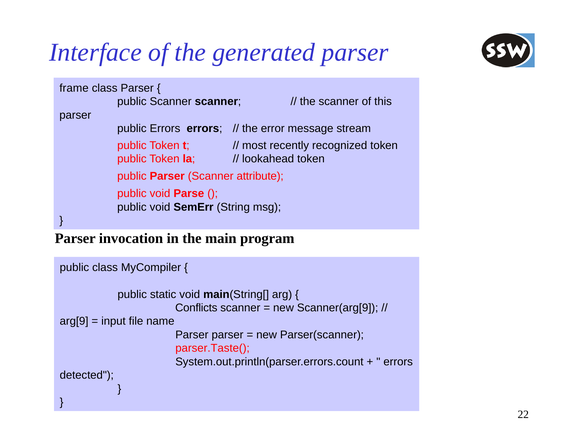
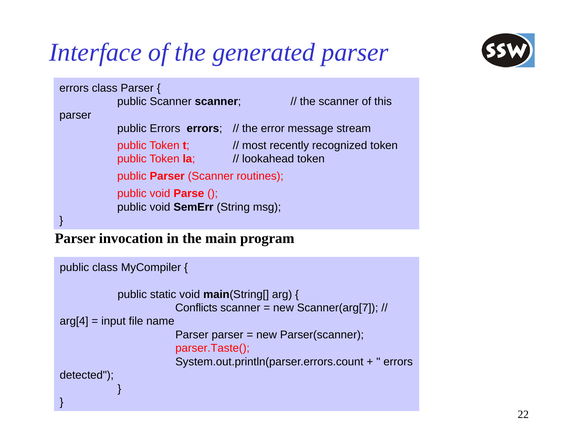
frame: frame -> errors (74, 88)
attribute: attribute -> routines (260, 176)
Scanner(arg[9: Scanner(arg[9 -> Scanner(arg[7 (338, 308)
arg[9: arg[9 -> arg[4 (74, 322)
